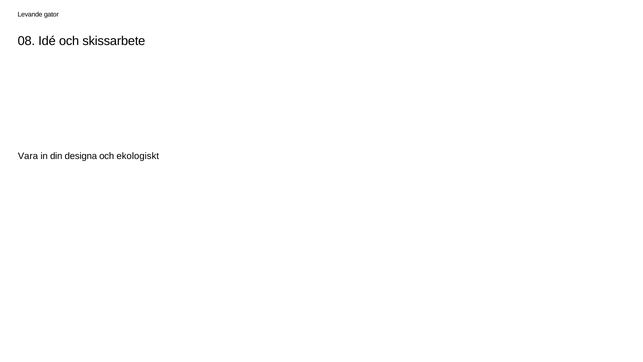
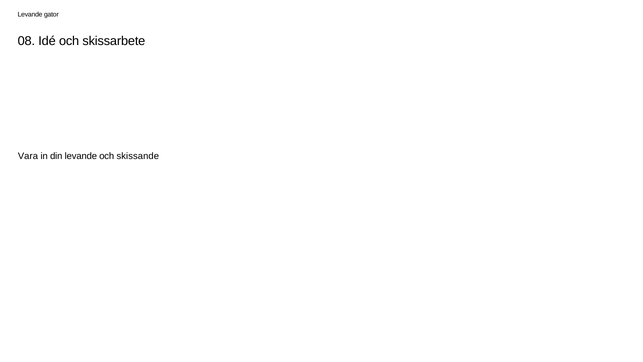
din designa: designa -> levande (81, 156)
ekologiskt: ekologiskt -> skissande (138, 156)
